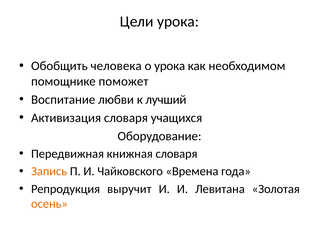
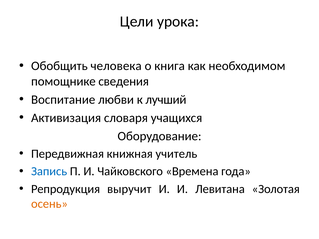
о урока: урока -> книга (170, 66)
поможет: поможет -> сведения (124, 81)
книжная словаря: словаря -> учитель (176, 154)
Запись colour: orange -> blue (49, 172)
